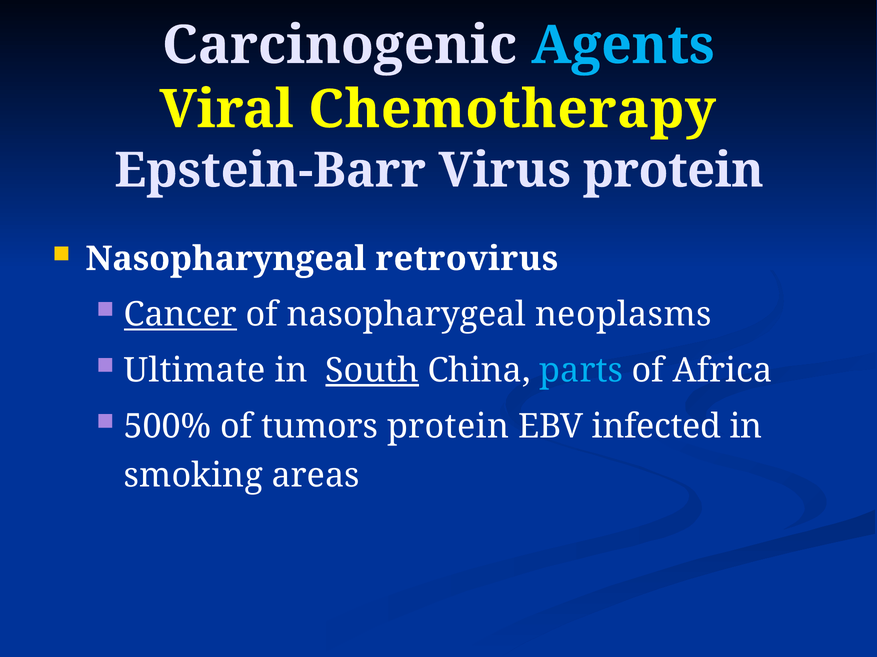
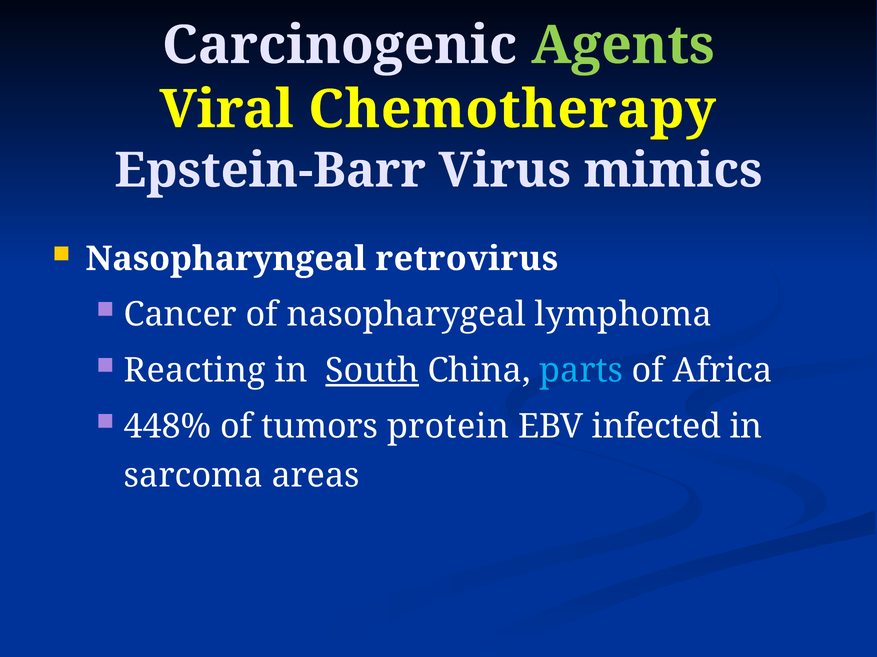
Agents colour: light blue -> light green (623, 45)
Virus protein: protein -> mimics (673, 171)
Cancer underline: present -> none (180, 315)
neoplasms: neoplasms -> lymphoma (623, 315)
Ultimate: Ultimate -> Reacting (195, 371)
500%: 500% -> 448% (168, 427)
smoking: smoking -> sarcoma (193, 476)
